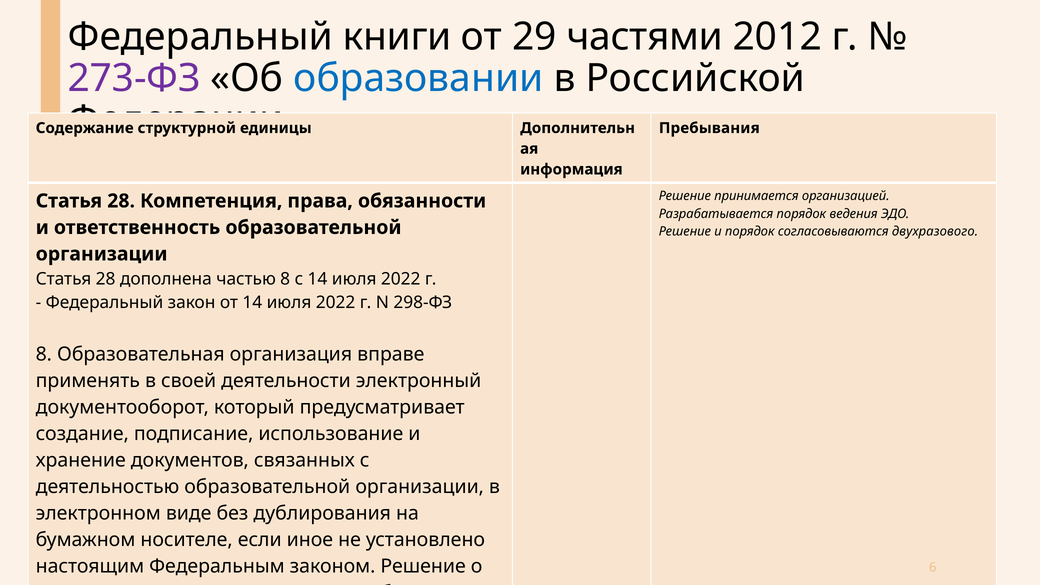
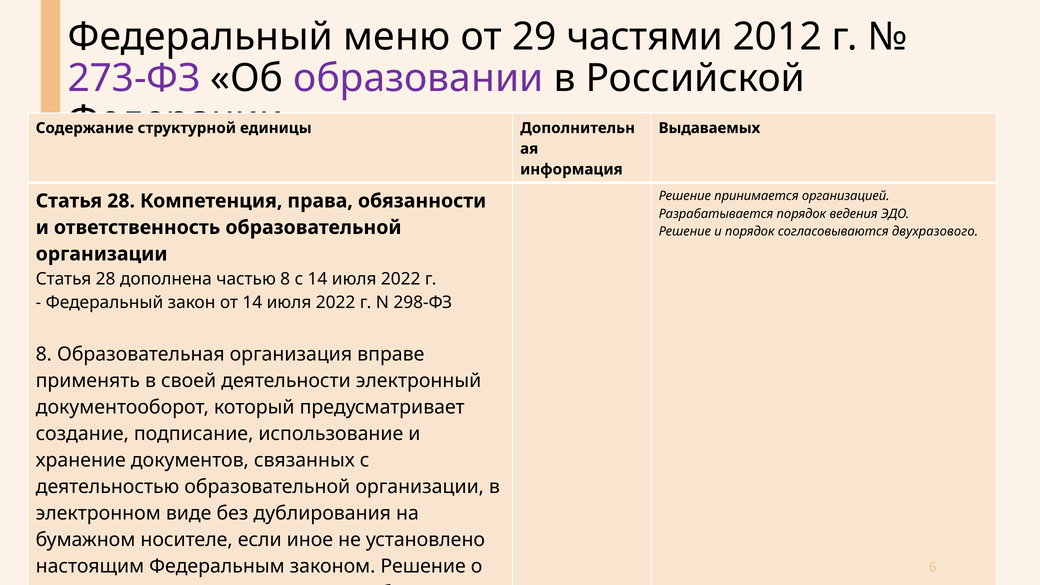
книги: книги -> меню (397, 37)
образовании colour: blue -> purple (418, 78)
Пребывания: Пребывания -> Выдаваемых (709, 128)
